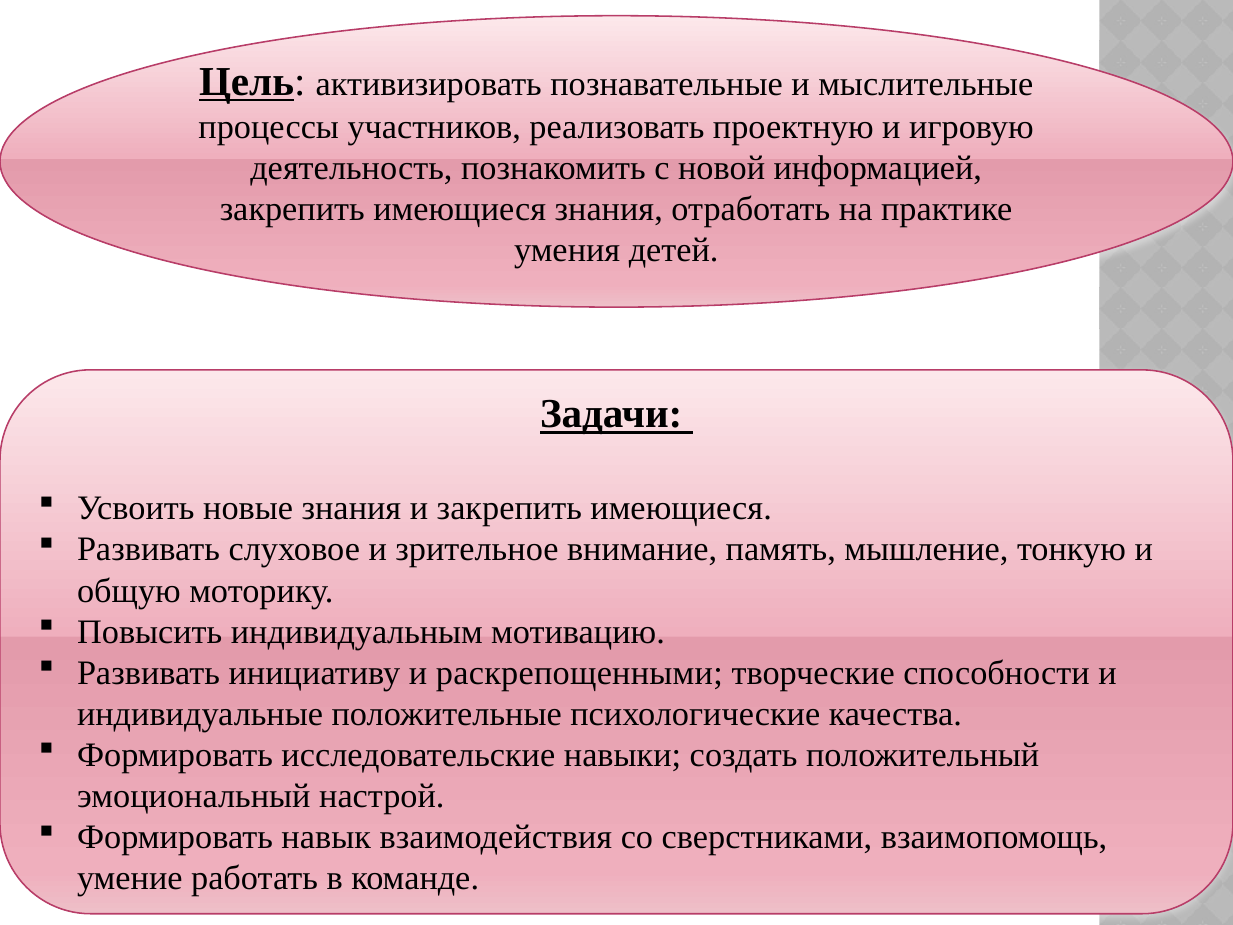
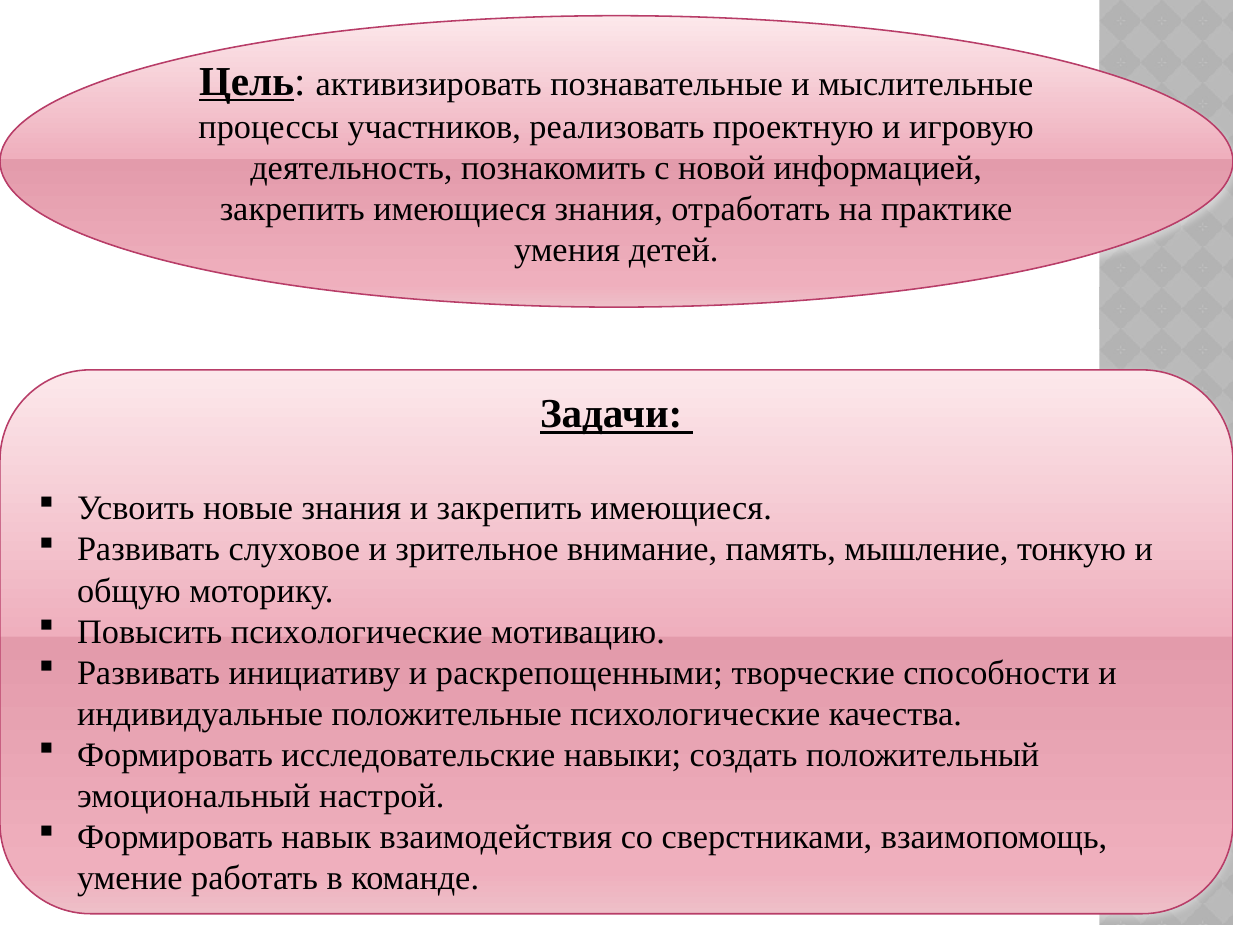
Повысить индивидуальным: индивидуальным -> психологические (357, 632)
